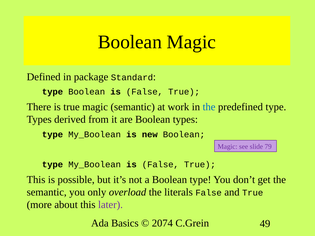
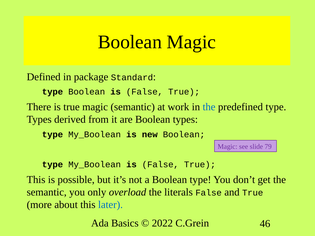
later colour: purple -> blue (110, 205)
2074: 2074 -> 2022 (162, 224)
49: 49 -> 46 (265, 224)
